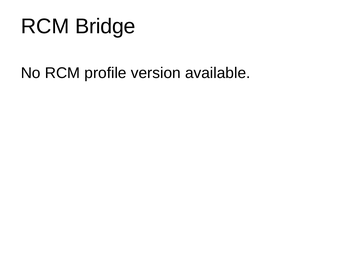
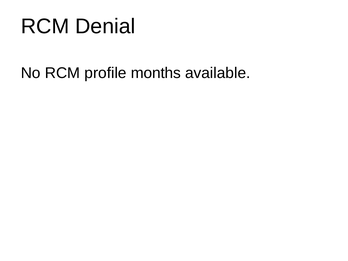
Bridge: Bridge -> Denial (105, 26)
version: version -> months (156, 73)
